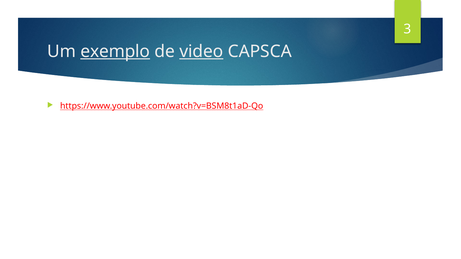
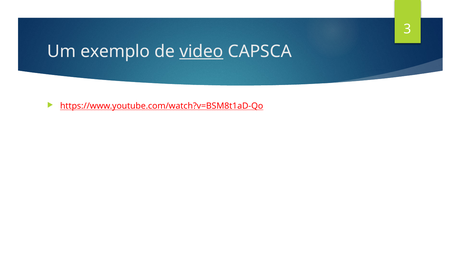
exemplo underline: present -> none (115, 51)
